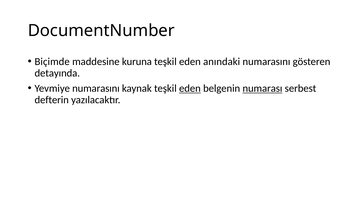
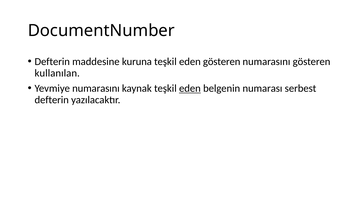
Biçimde: Biçimde -> Defterin (52, 62)
eden anındaki: anındaki -> gösteren (222, 62)
detayında: detayında -> kullanılan (57, 73)
numarası underline: present -> none (262, 88)
